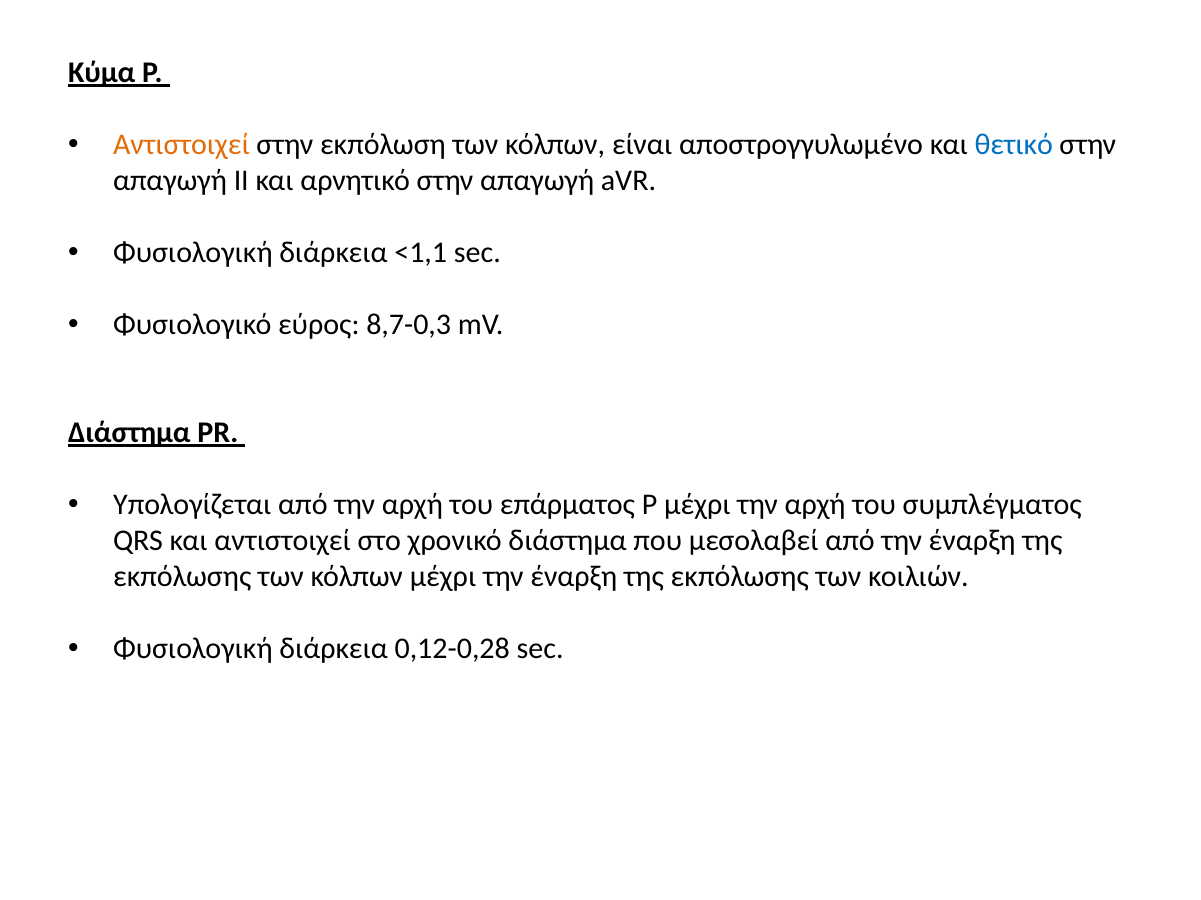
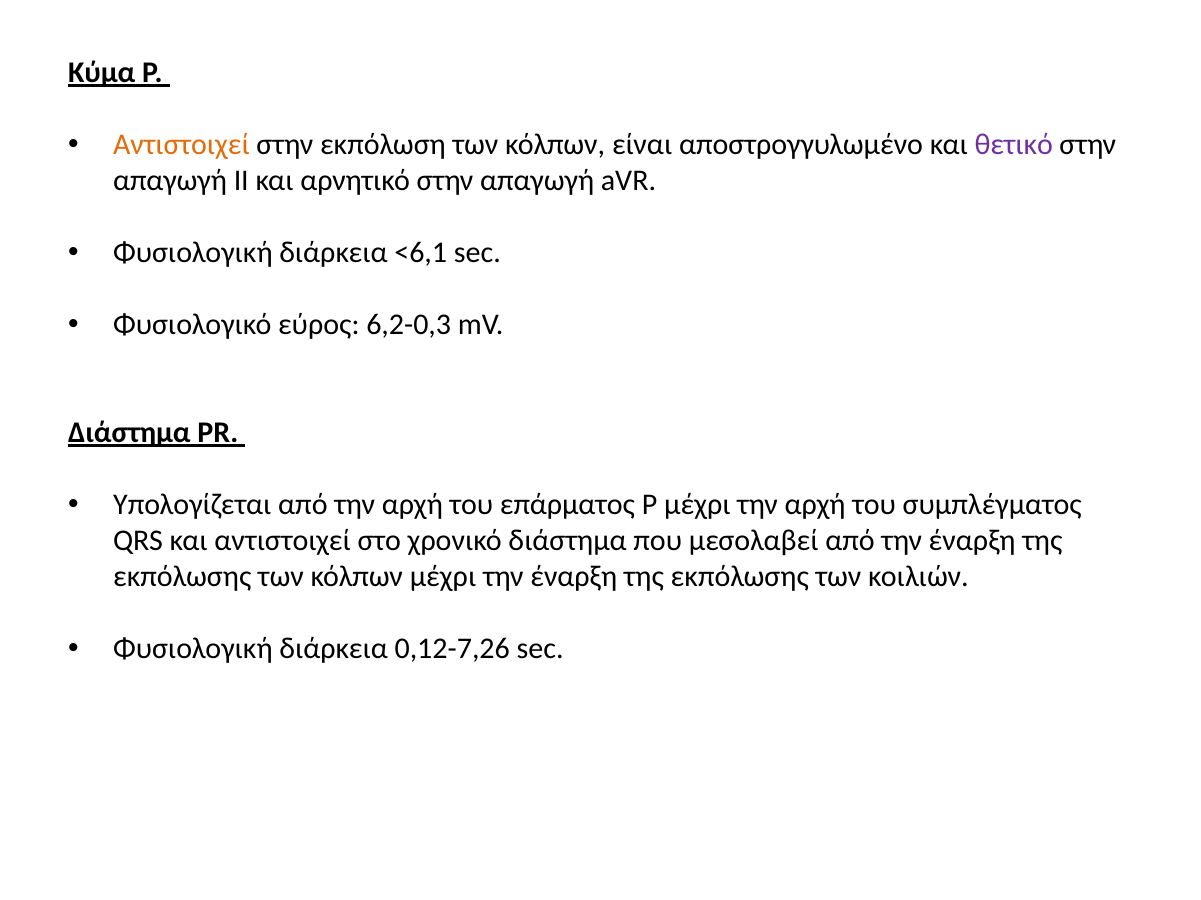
θετικό colour: blue -> purple (1014, 145)
<1,1: <1,1 -> <6,1 (421, 253)
8,7-0,3: 8,7-0,3 -> 6,2-0,3 (409, 325)
0,12-0,28: 0,12-0,28 -> 0,12-7,26 (452, 649)
